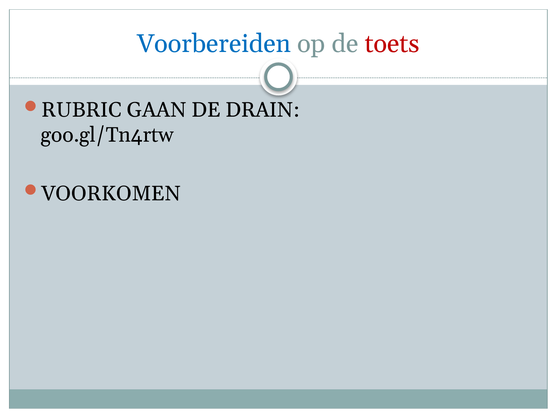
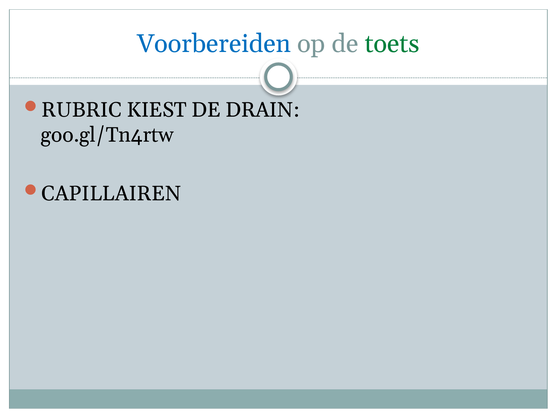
toets colour: red -> green (392, 44)
GAAN: GAAN -> KIEST (157, 110)
VOORKOMEN: VOORKOMEN -> CAPILLAIREN (111, 193)
